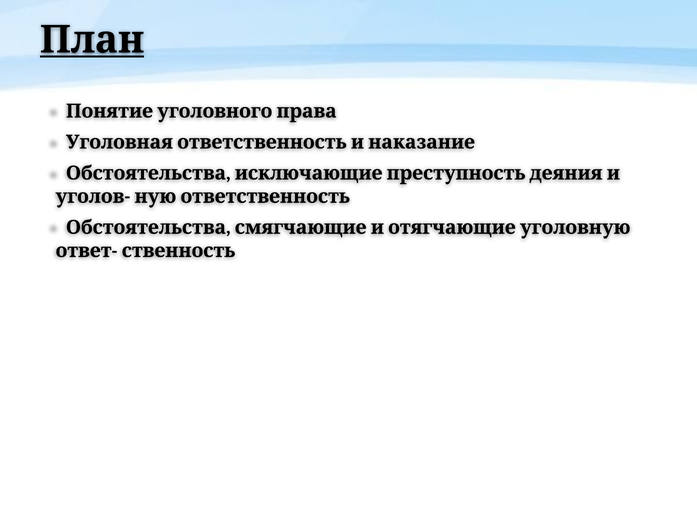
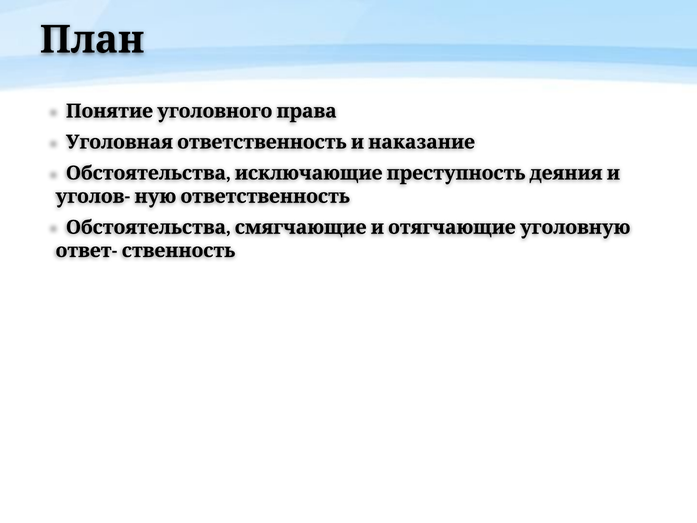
План underline: present -> none (92, 40)
